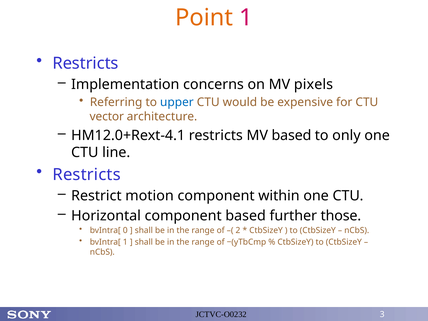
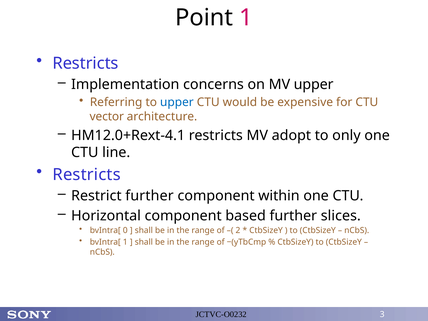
Point colour: orange -> black (204, 18)
MV pixels: pixels -> upper (314, 84)
MV based: based -> adopt (291, 135)
Restrict motion: motion -> further (149, 196)
those: those -> slices (341, 216)
